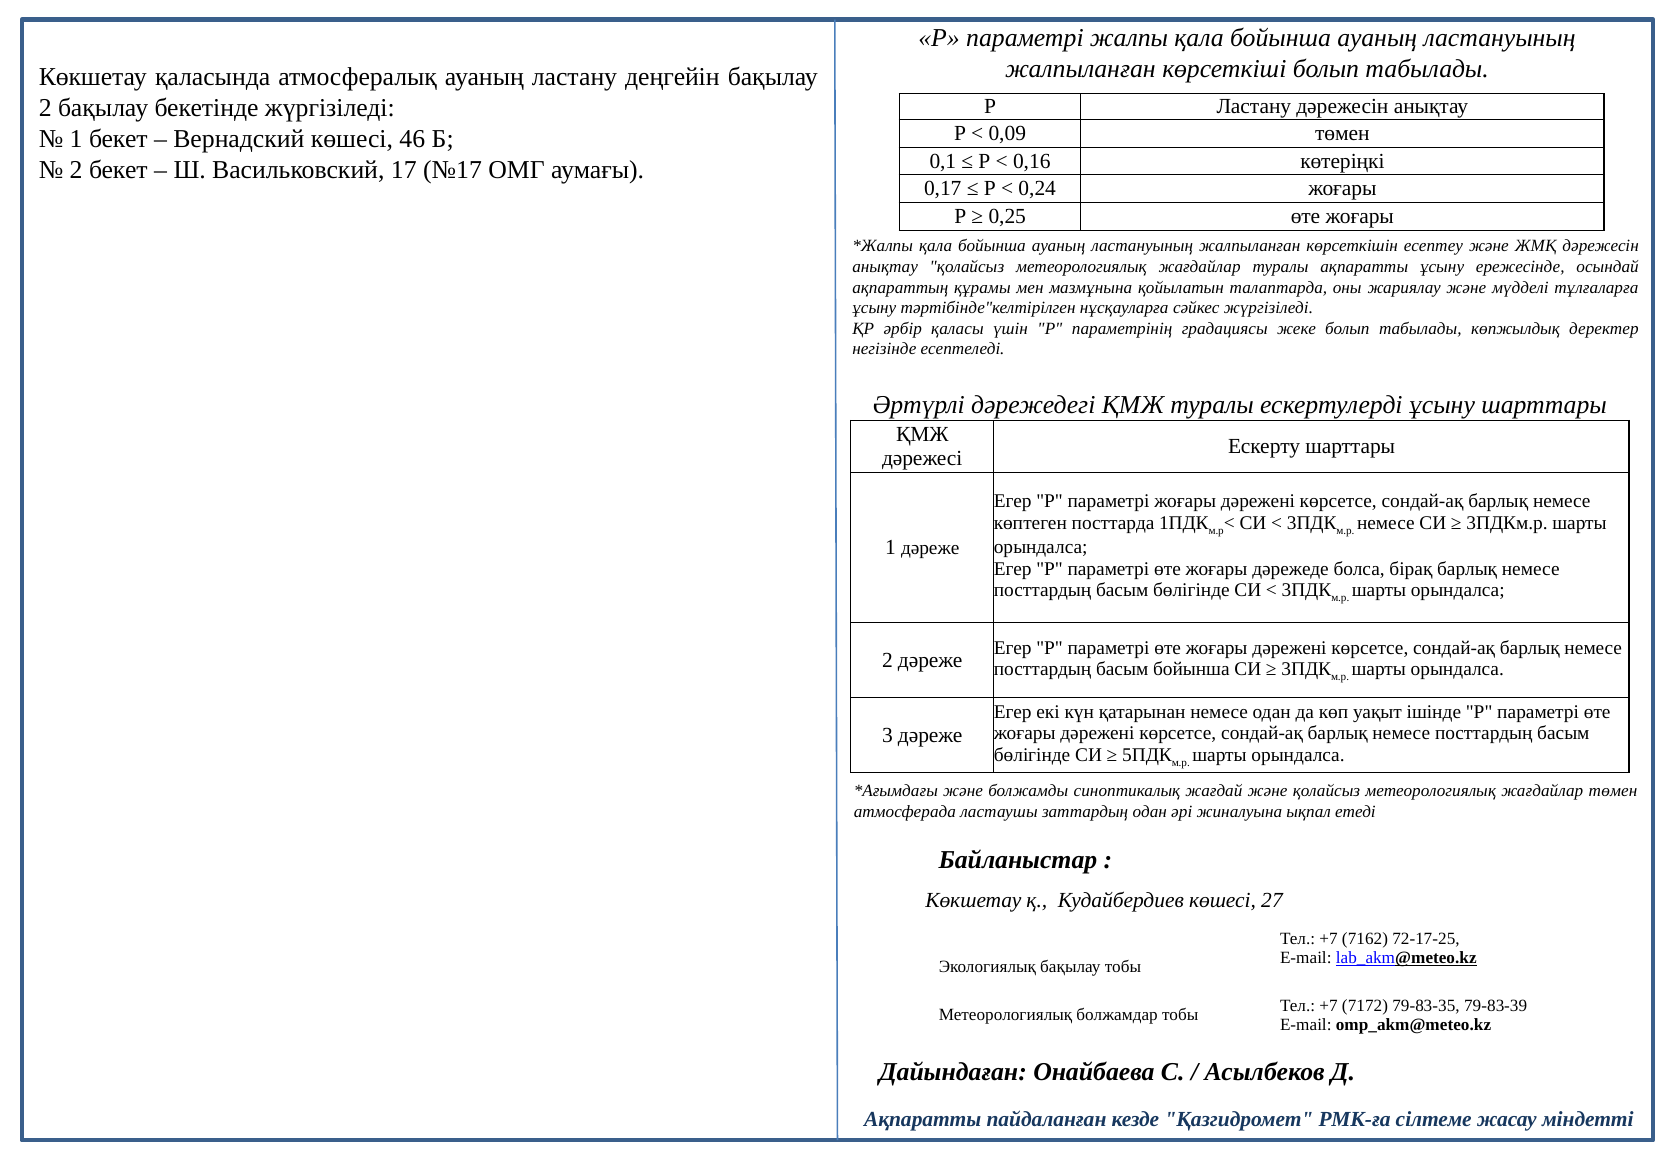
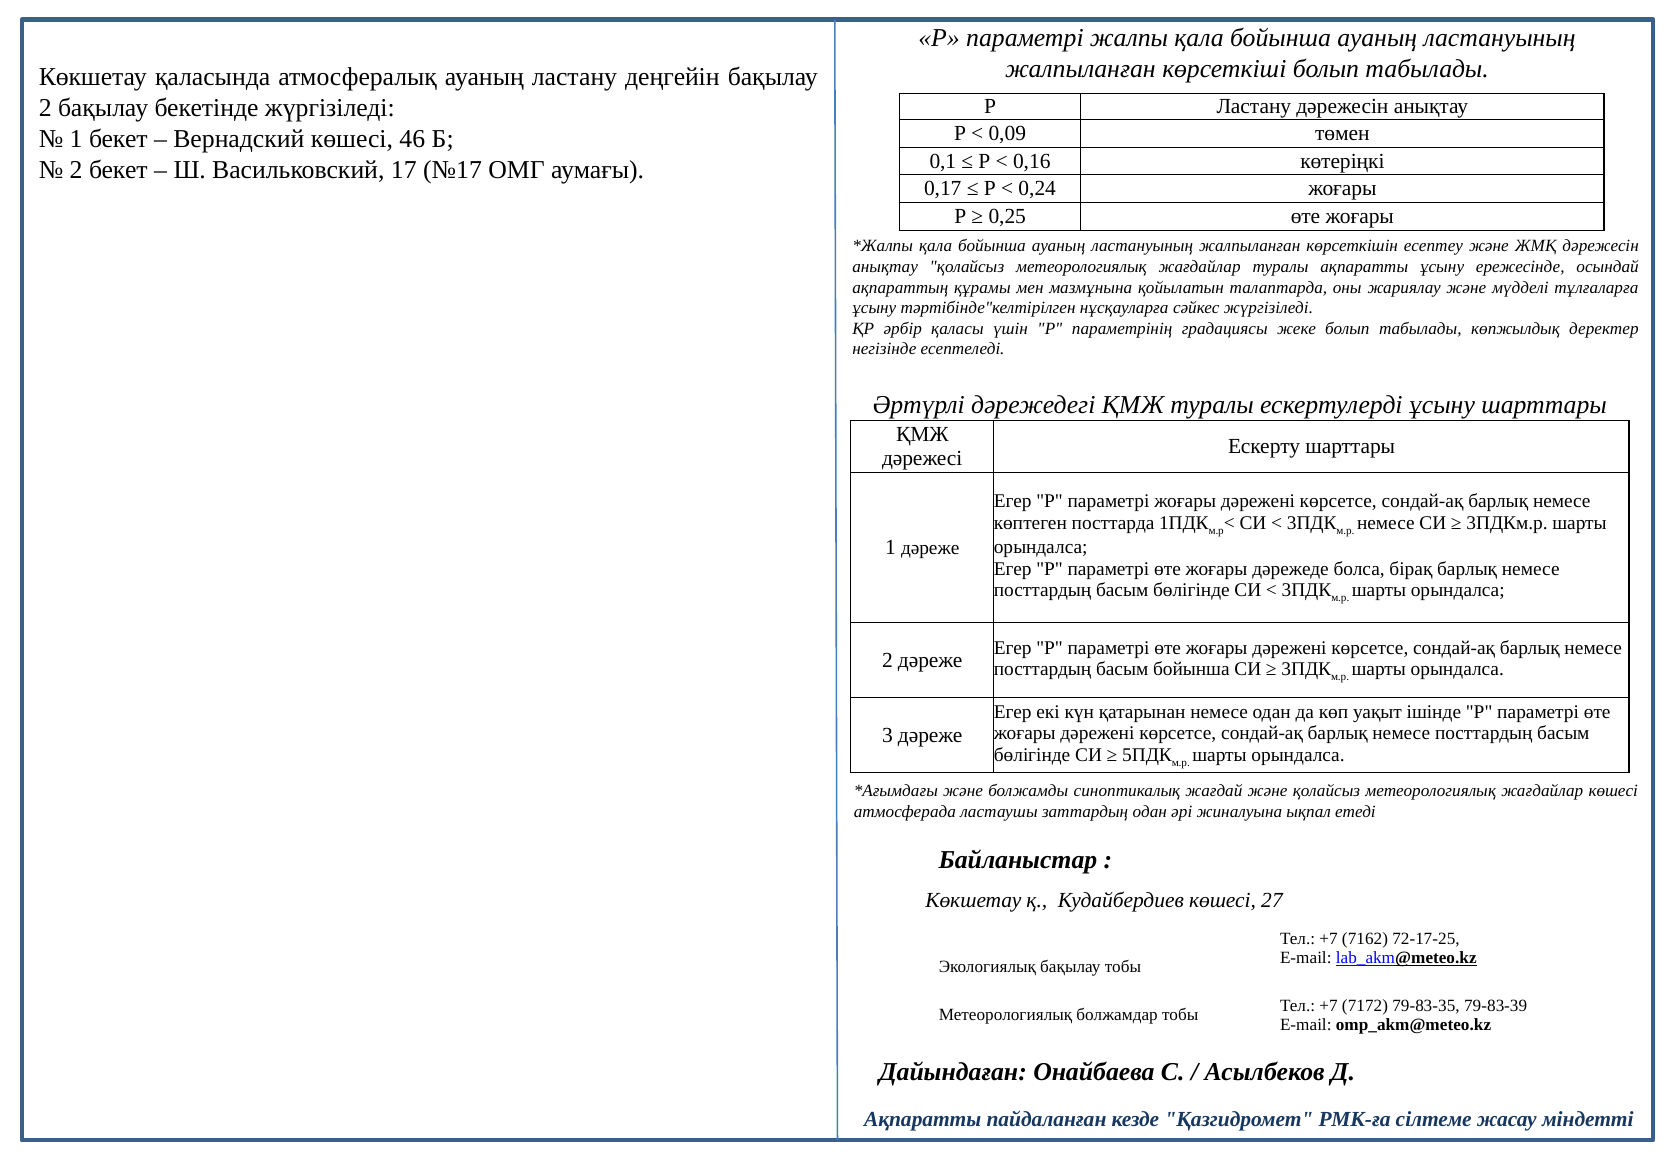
жағдайлар төмен: төмен -> көшесі (1613, 791)
